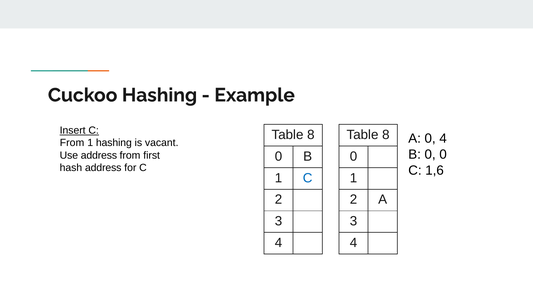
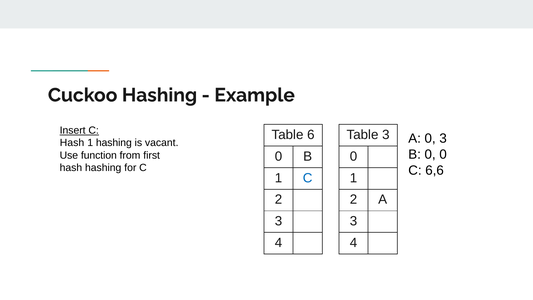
8: 8 -> 6 (311, 135)
8: 8 -> 3 (386, 135)
0 4: 4 -> 3 (443, 139)
From: From -> Hash (72, 143)
Use address: address -> function (99, 155)
hash address: address -> hashing (103, 168)
1,6: 1,6 -> 6,6 (435, 170)
